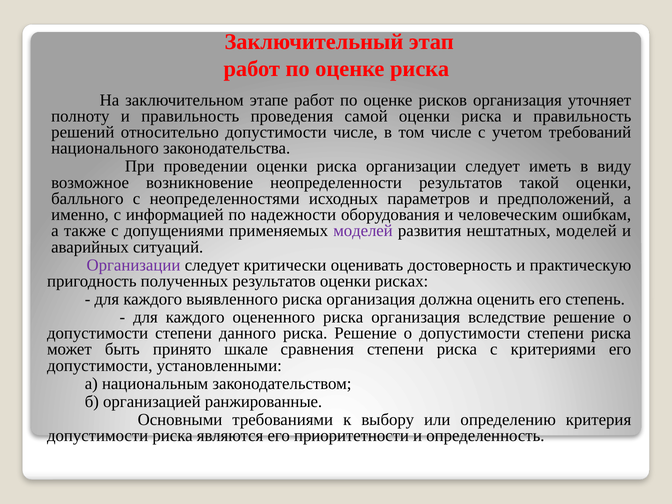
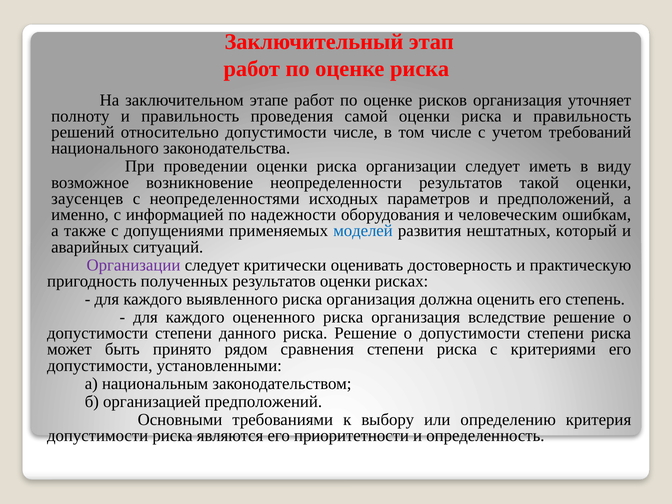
балльного: балльного -> заусенцев (87, 199)
моделей colour: purple -> blue (363, 231)
нештатных моделей: моделей -> который (586, 231)
шкале: шкале -> рядом (246, 349)
организацией ранжированные: ранжированные -> предположений (263, 402)
